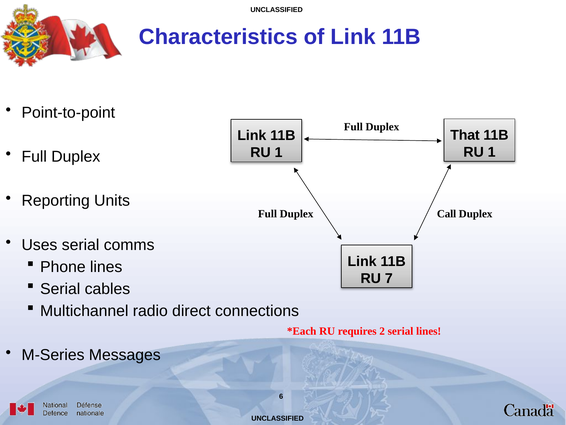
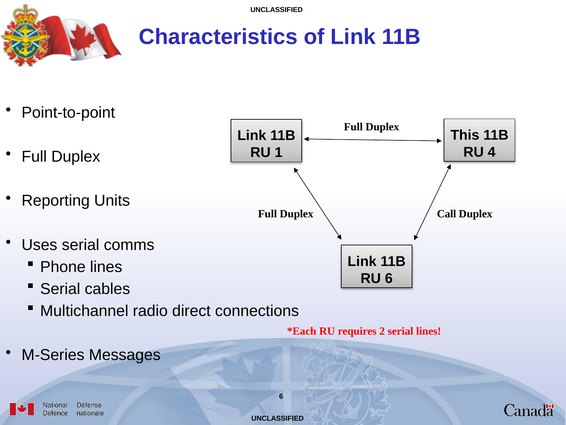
That: That -> This (465, 135)
1: 1 -> 4 (492, 152)
RU 7: 7 -> 6 (389, 278)
